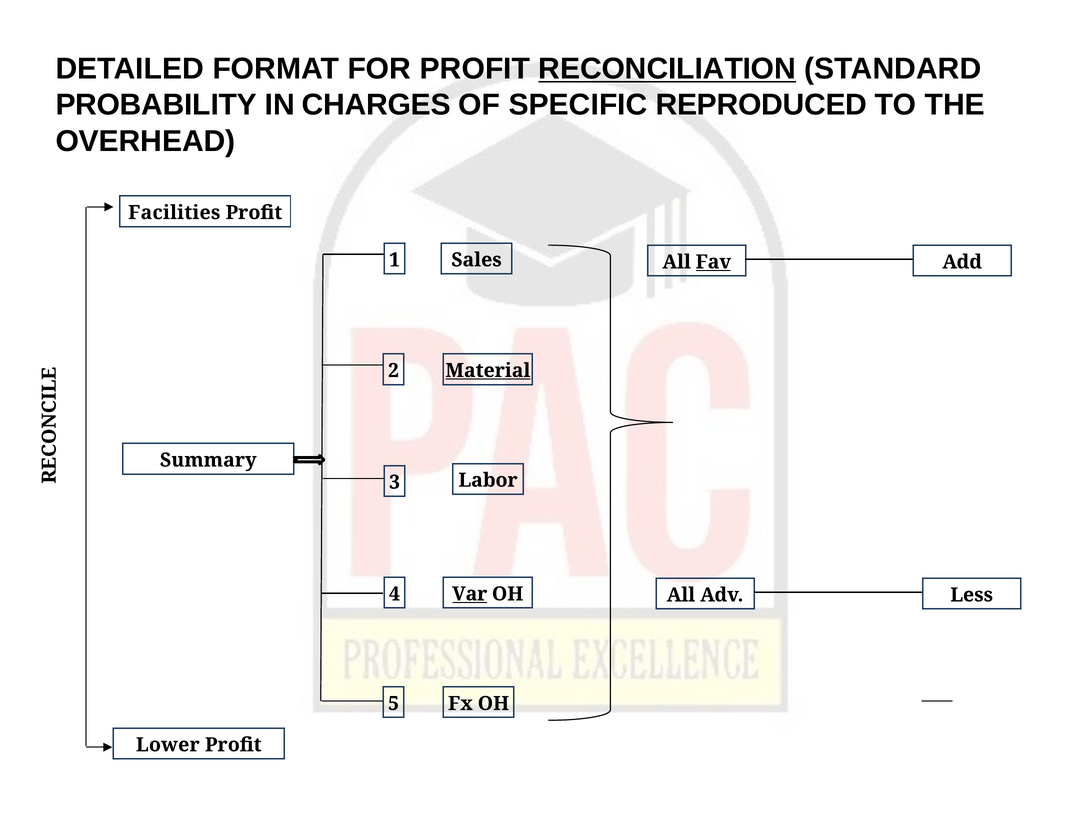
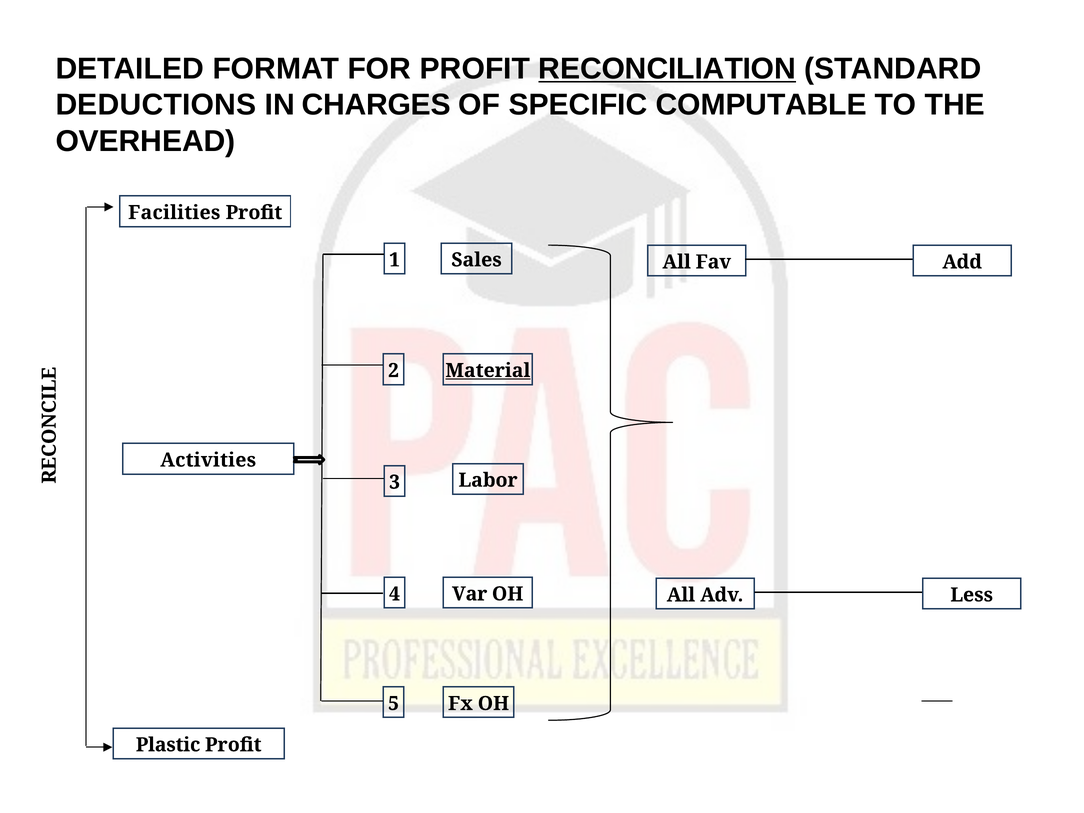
PROBABILITY: PROBABILITY -> DEDUCTIONS (156, 105)
REPRODUCED: REPRODUCED -> COMPUTABLE (761, 105)
Fav underline: present -> none (713, 262)
Summary: Summary -> Activities (208, 460)
Var underline: present -> none (470, 594)
Lower: Lower -> Plastic (168, 745)
